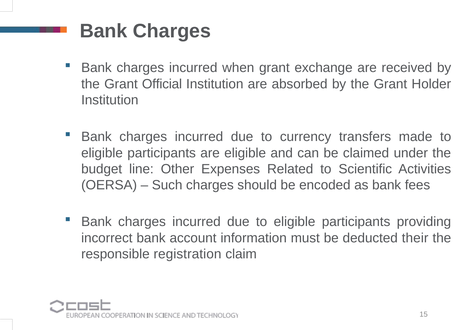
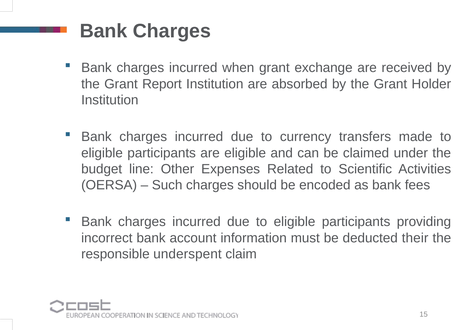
Official: Official -> Report (162, 84)
registration: registration -> underspent (187, 254)
